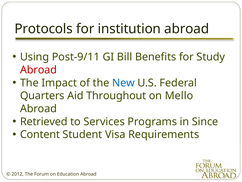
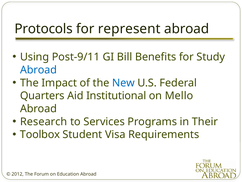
institution: institution -> represent (129, 29)
Abroad colour: red -> blue (38, 70)
Throughout: Throughout -> Institutional (116, 96)
Retrieved: Retrieved -> Research (44, 121)
Since: Since -> Their (205, 121)
Content: Content -> Toolbox (40, 134)
